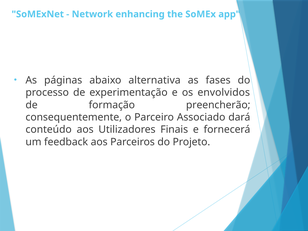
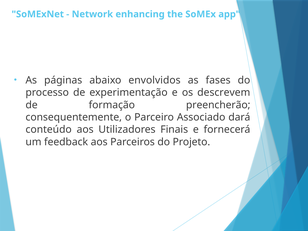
alternativa: alternativa -> envolvidos (155, 80)
envolvidos: envolvidos -> descrevem (224, 93)
